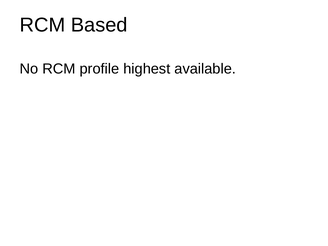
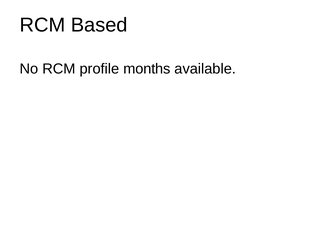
highest: highest -> months (147, 69)
